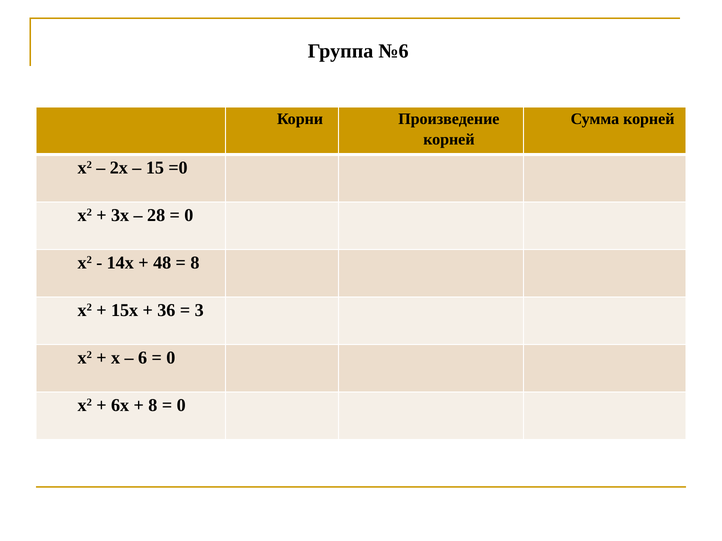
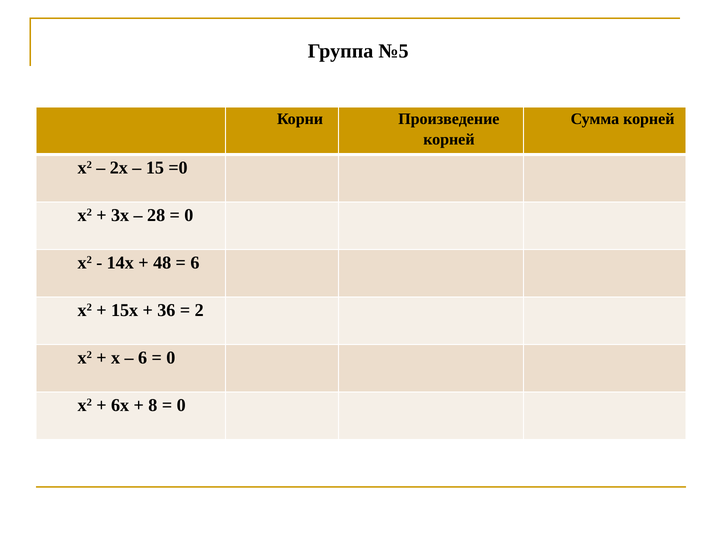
№6: №6 -> №5 (393, 51)
8: 8 -> 6 (195, 263)
3: 3 -> 2 (199, 310)
